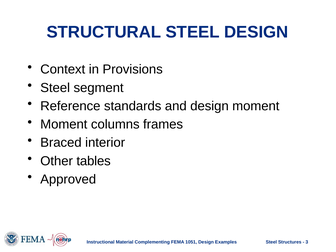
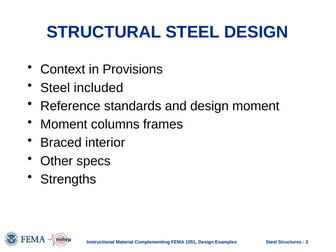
segment: segment -> included (99, 88)
tables: tables -> specs (94, 161)
Approved: Approved -> Strengths (68, 179)
